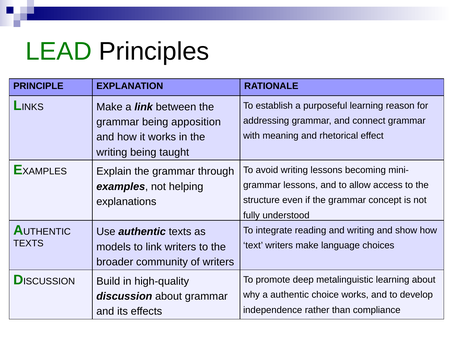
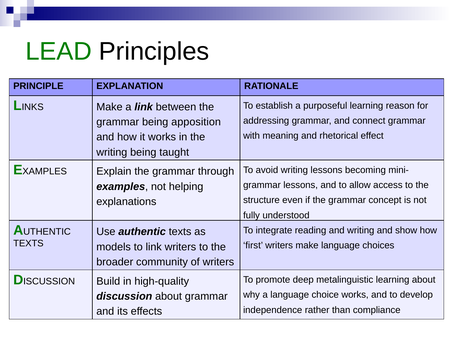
text: text -> first (253, 245)
a authentic: authentic -> language (290, 295)
